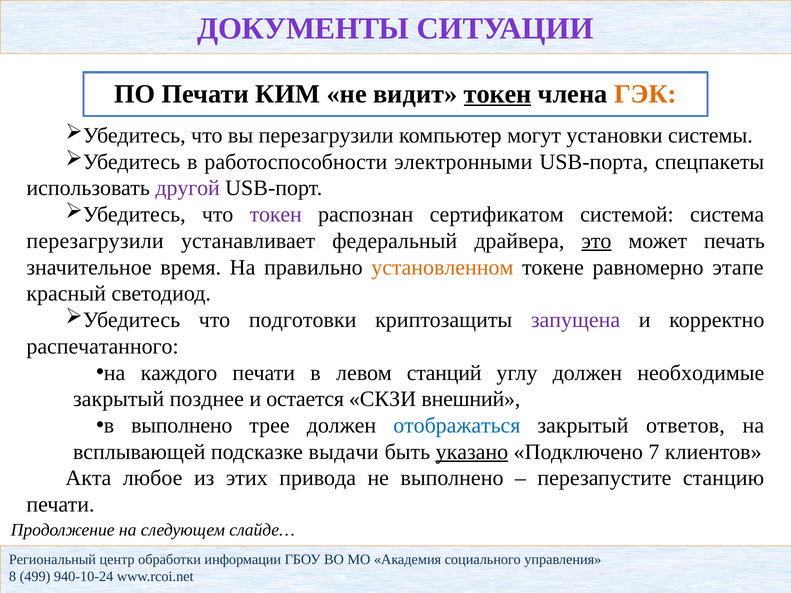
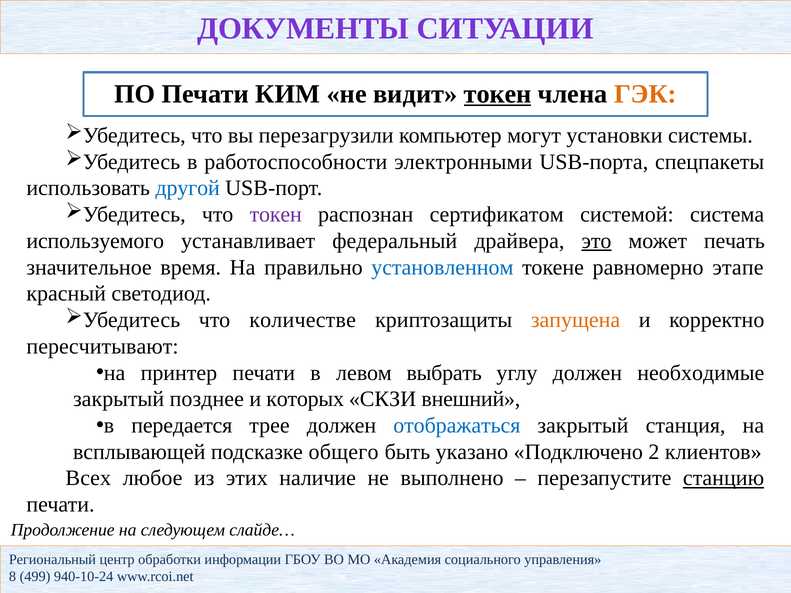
другой colour: purple -> blue (188, 188)
перезагрузили: перезагрузили -> используемого (95, 241)
установленном colour: orange -> blue (442, 267)
подготовки: подготовки -> количестве (303, 320)
запущена colour: purple -> orange (576, 320)
распечатанного: распечатанного -> пересчитывают (102, 347)
каждого: каждого -> принтер (179, 373)
станций: станций -> выбрать (444, 373)
остается: остается -> которых (305, 399)
в выполнено: выполнено -> передается (182, 426)
ответов: ответов -> станция (686, 426)
выдачи: выдачи -> общего (344, 452)
указано underline: present -> none (472, 452)
7: 7 -> 2 (654, 452)
Акта: Акта -> Всех (88, 478)
привода: привода -> наличие (318, 478)
станцию underline: none -> present (724, 478)
